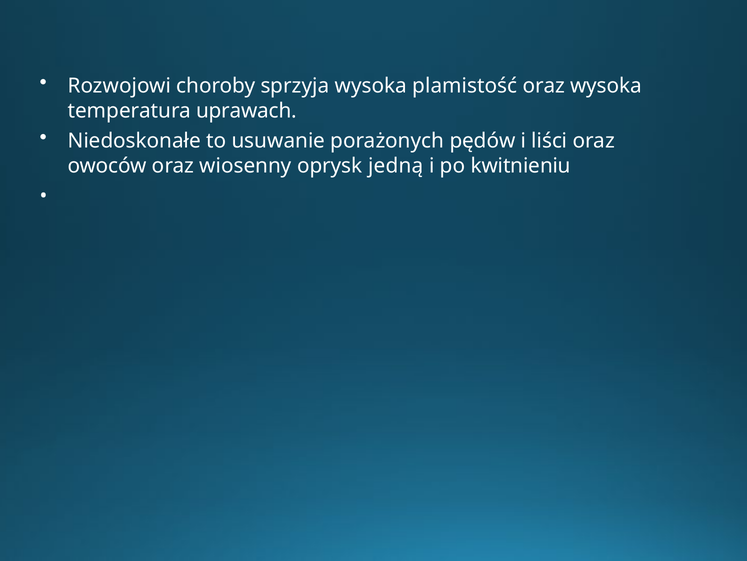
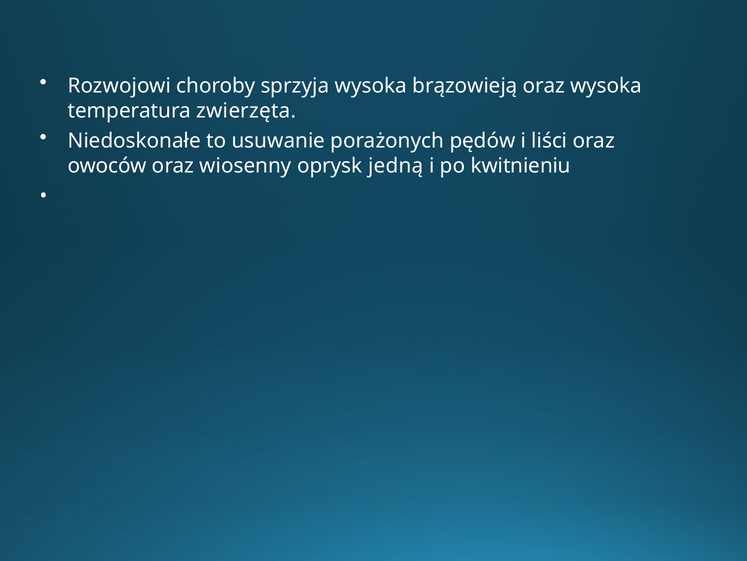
plamistość: plamistość -> brązowieją (465, 86)
uprawach: uprawach -> zwierzęta (246, 111)
